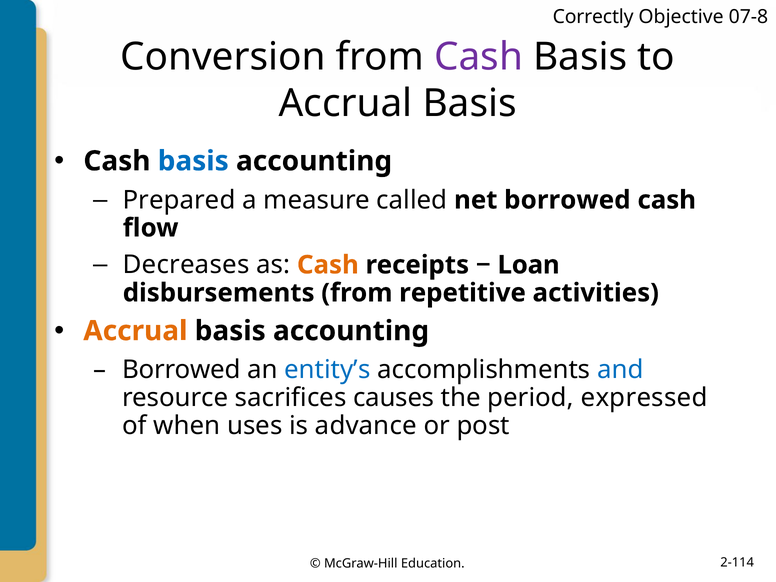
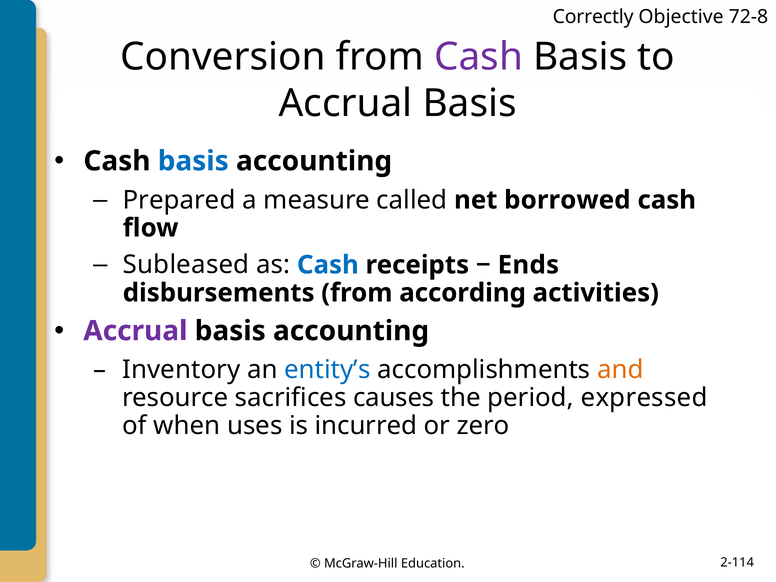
07-8: 07-8 -> 72-8 (748, 17)
Decreases: Decreases -> Subleased (186, 265)
Cash colour: orange -> blue (328, 265)
Loan: Loan -> Ends (528, 265)
repetitive: repetitive -> according (463, 293)
Accrual colour: orange -> purple (135, 331)
Borrowed: Borrowed -> Inventory (181, 370)
and colour: blue -> orange (620, 370)
advance: advance -> incurred (366, 426)
post: post -> zero (483, 426)
